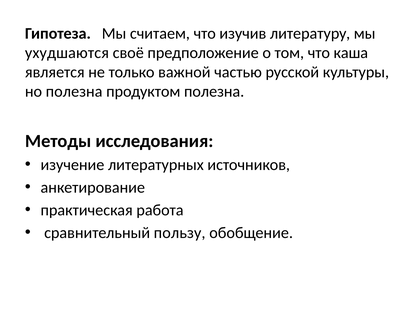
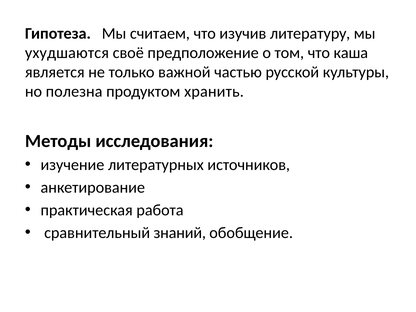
продуктом полезна: полезна -> хранить (214, 91)
пользу: пользу -> знаний (180, 233)
